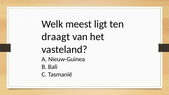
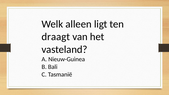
meest: meest -> alleen (79, 24)
